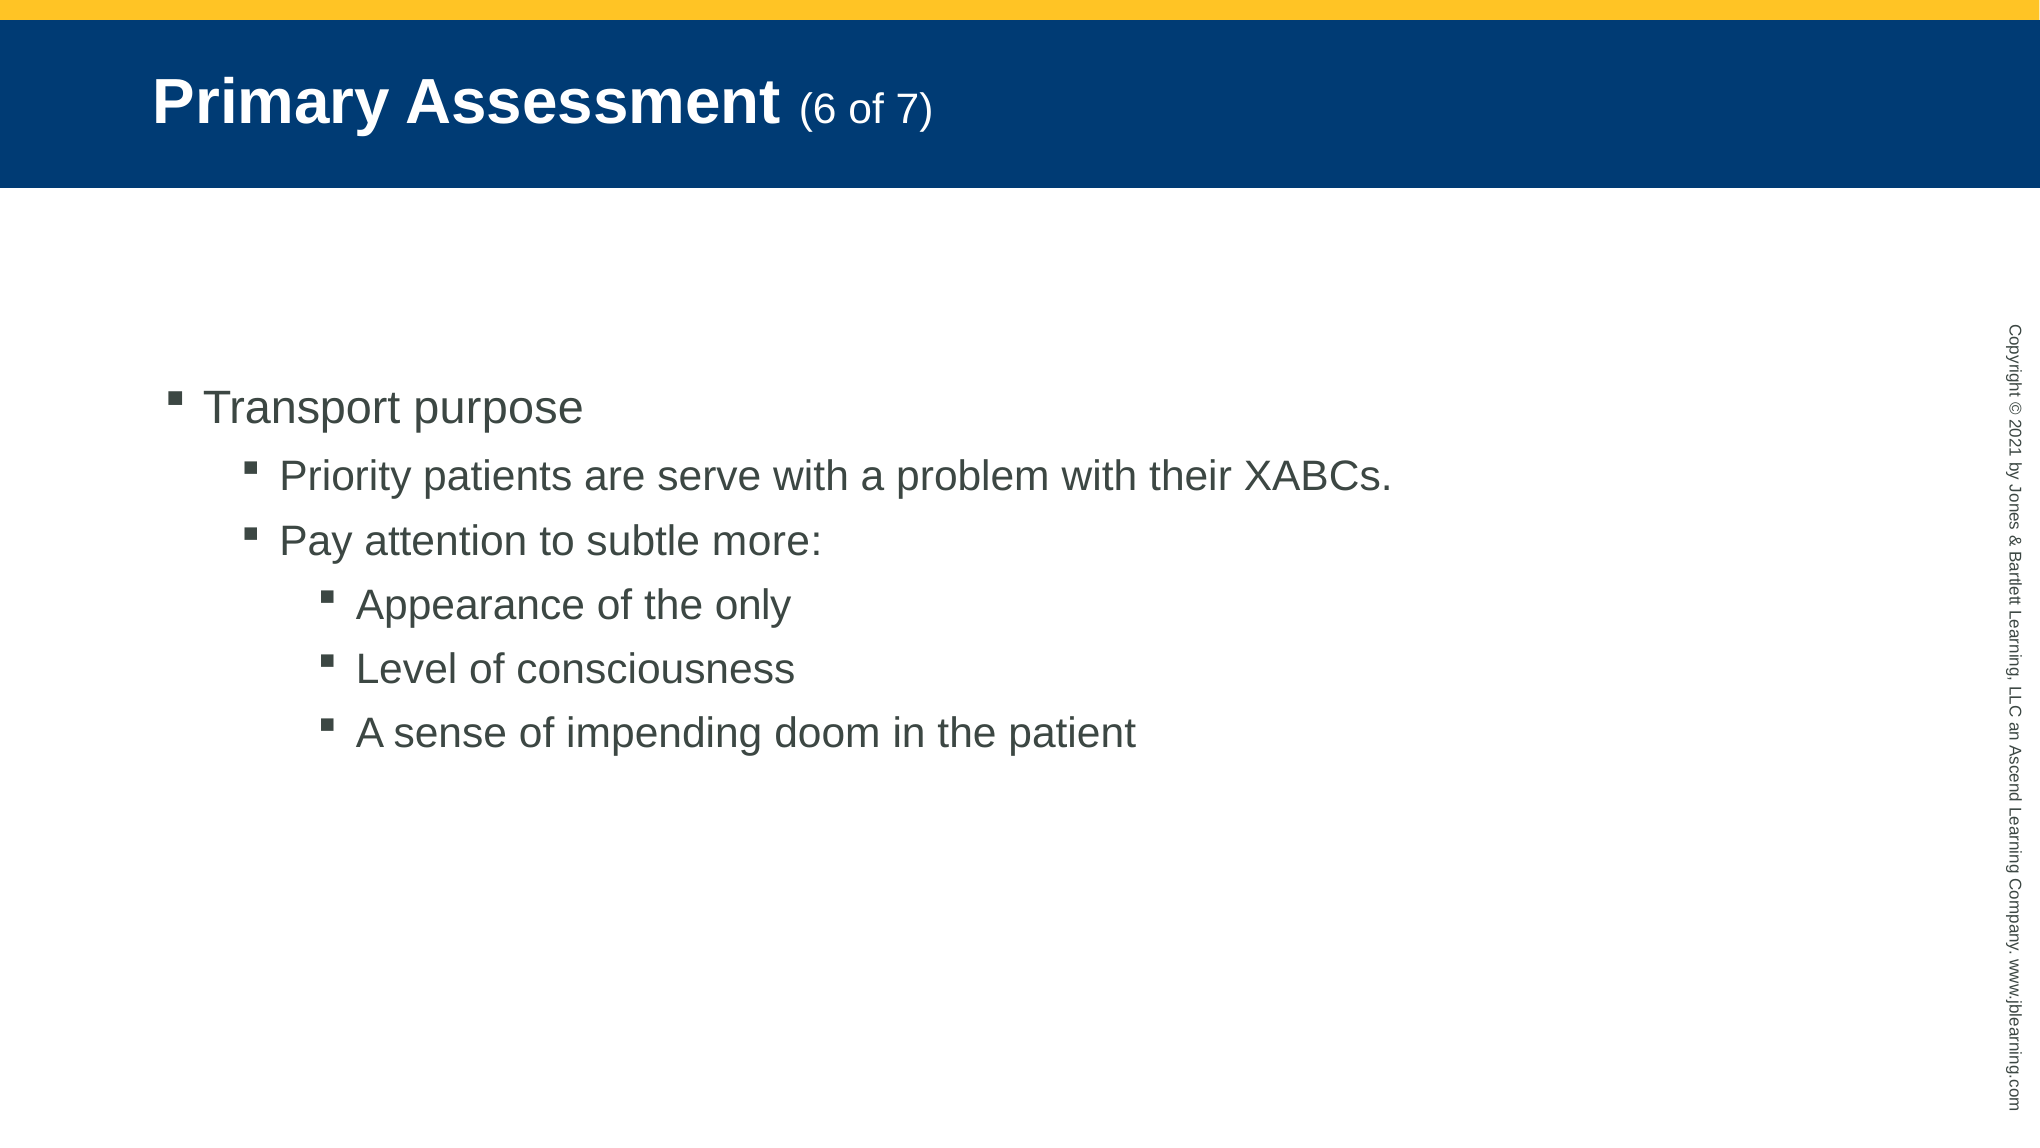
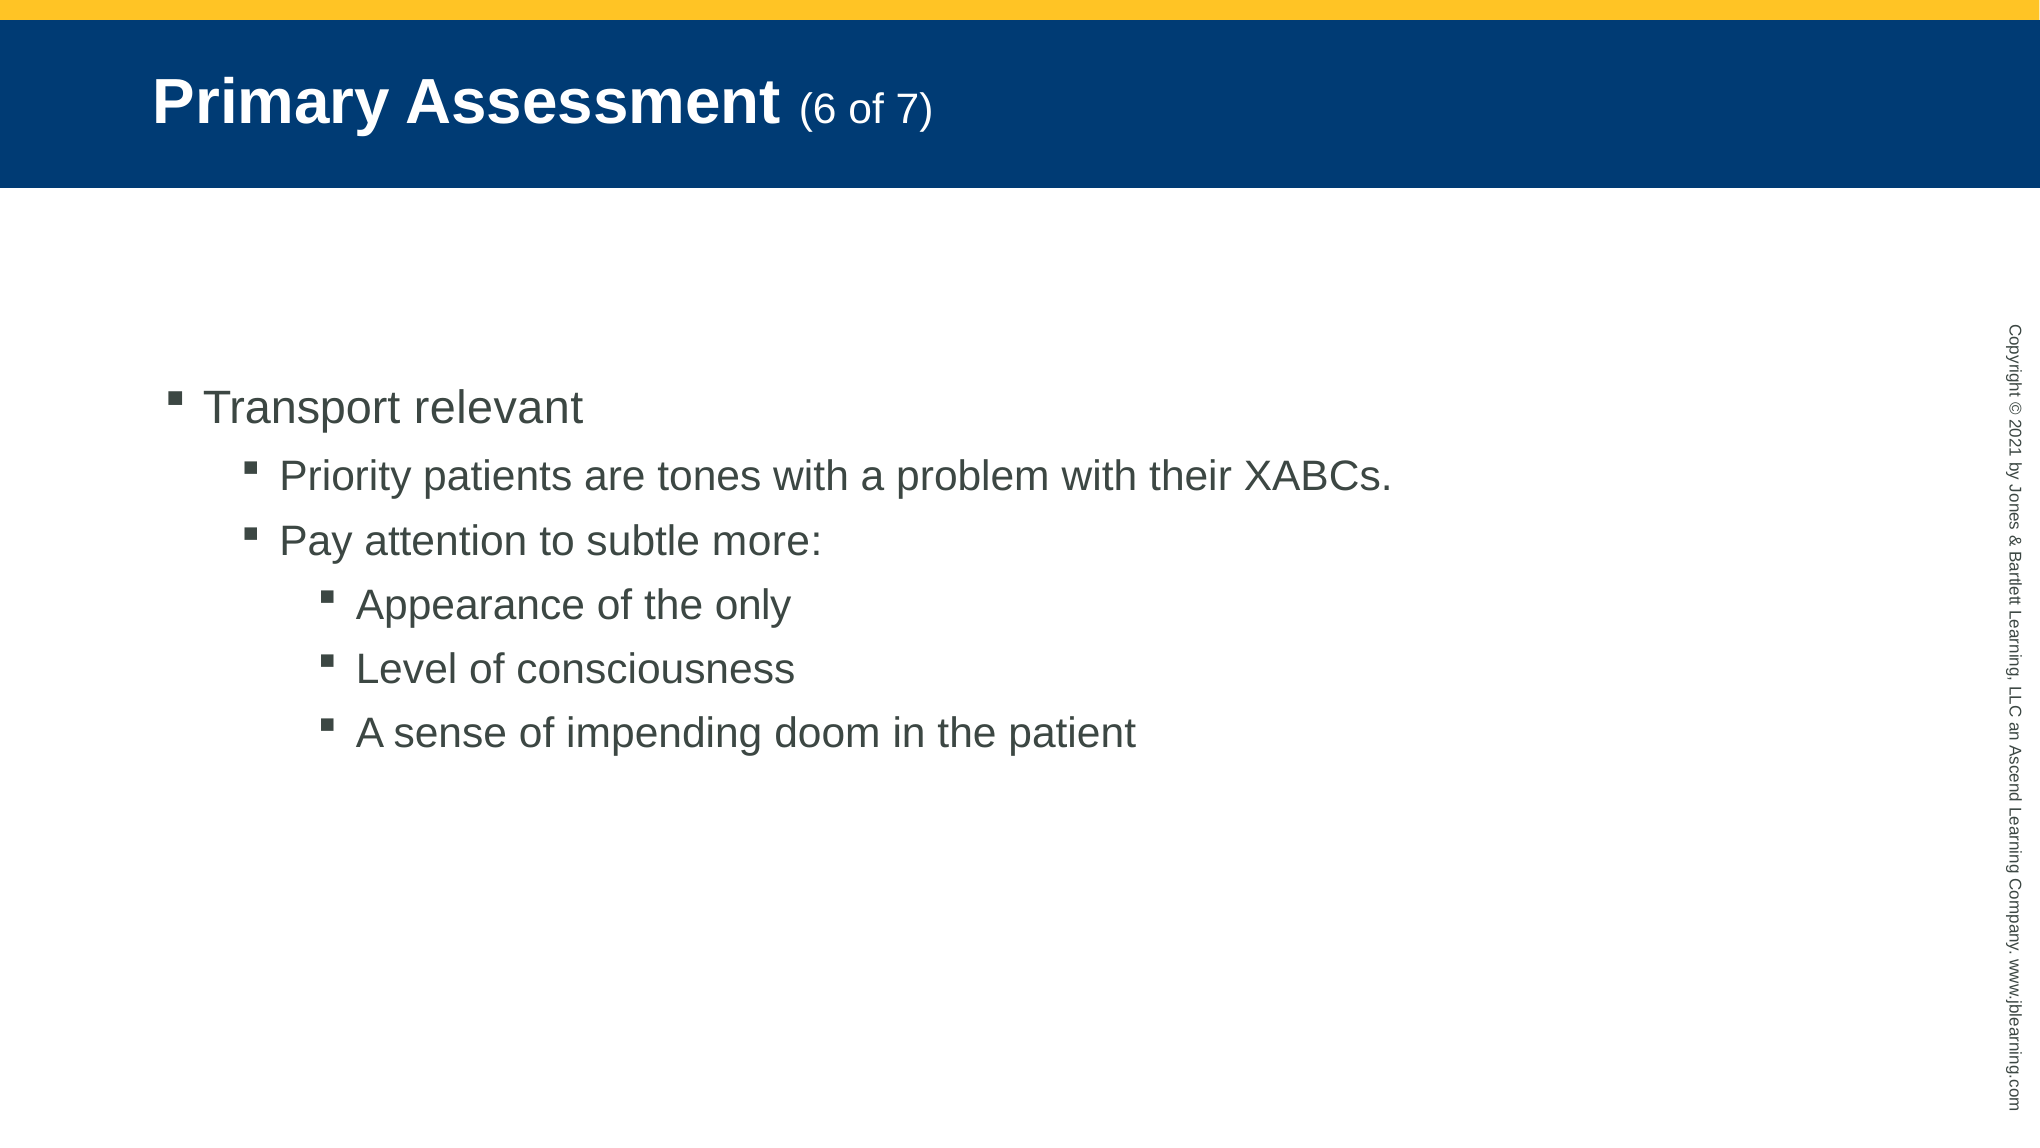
purpose: purpose -> relevant (499, 408)
serve: serve -> tones (709, 476)
